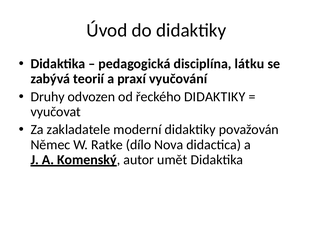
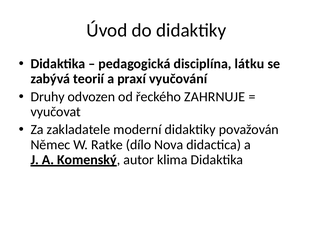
řeckého DIDAKTIKY: DIDAKTIKY -> ZAHRNUJE (215, 97)
umět: umět -> klima (172, 160)
